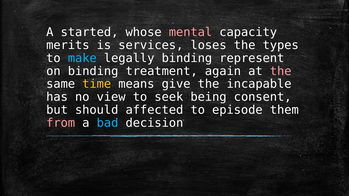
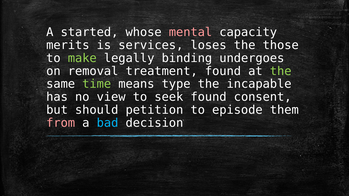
types: types -> those (281, 45)
make colour: light blue -> light green (82, 58)
represent: represent -> undergoes (252, 58)
on binding: binding -> removal (93, 71)
treatment again: again -> found (223, 71)
the colour: pink -> light green (281, 71)
time colour: yellow -> light green (97, 84)
give: give -> type (176, 84)
seek being: being -> found (209, 97)
affected: affected -> petition (154, 110)
